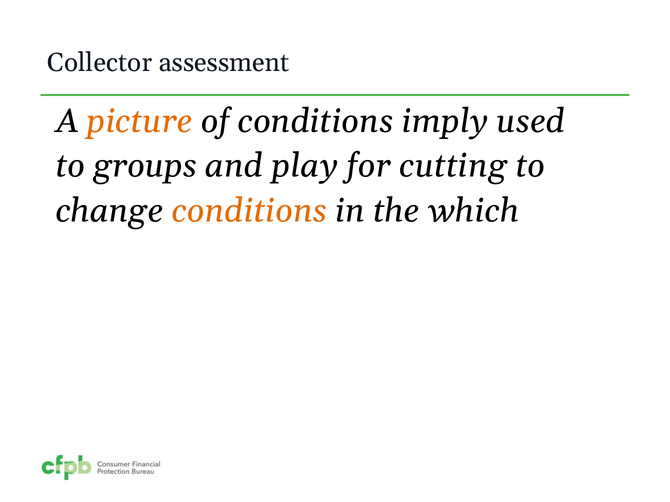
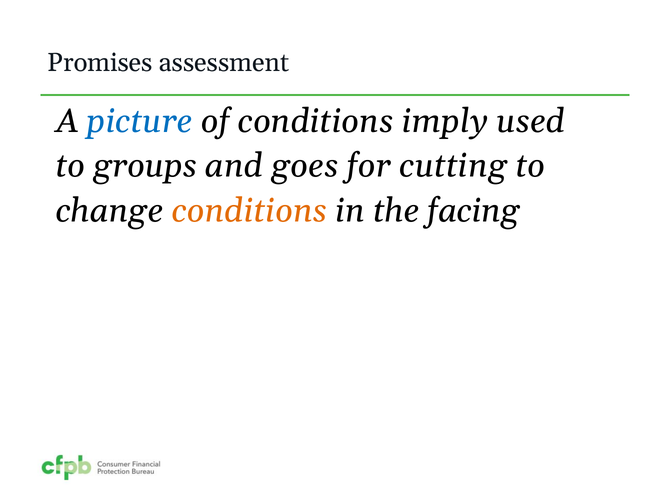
Collector: Collector -> Promises (100, 63)
picture colour: orange -> blue (139, 121)
play: play -> goes (305, 166)
which: which -> facing (474, 211)
